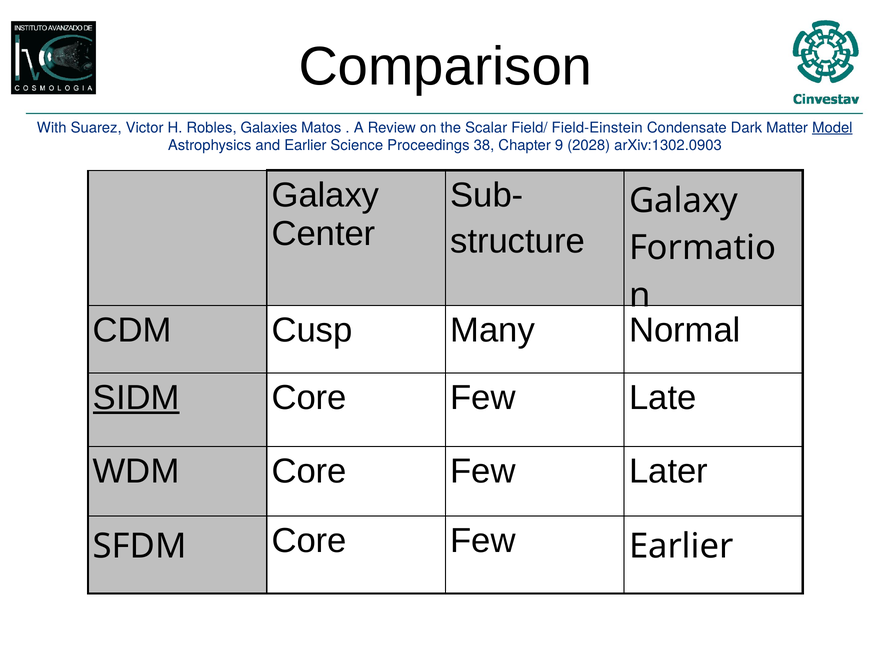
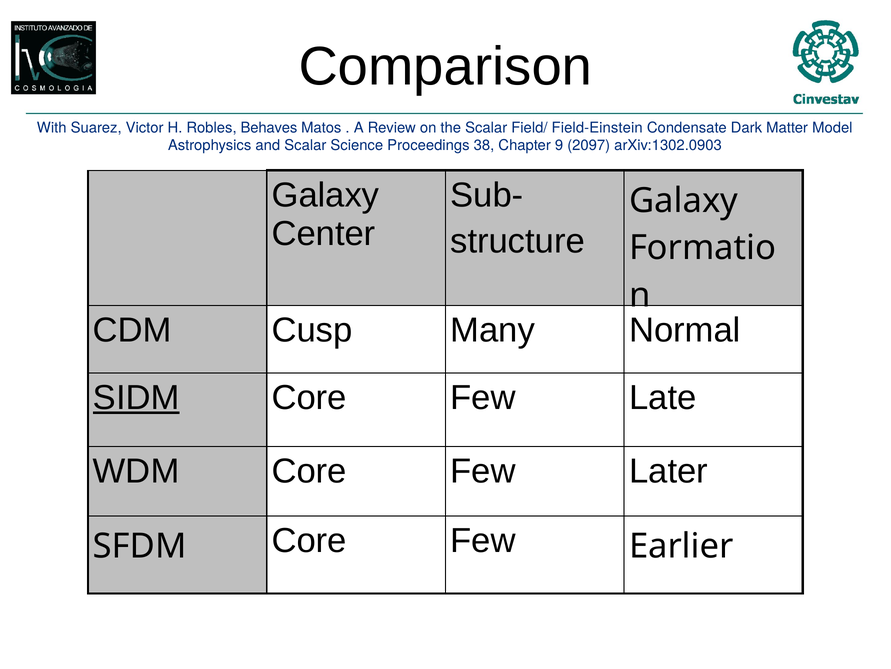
Galaxies: Galaxies -> Behaves (269, 127)
Model underline: present -> none (832, 127)
and Earlier: Earlier -> Scalar (305, 145)
2028: 2028 -> 2097 (589, 145)
